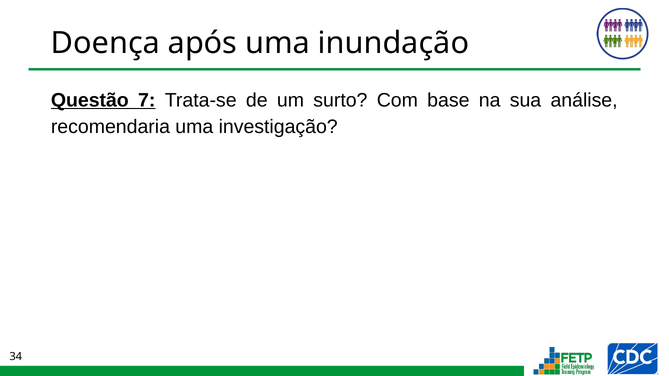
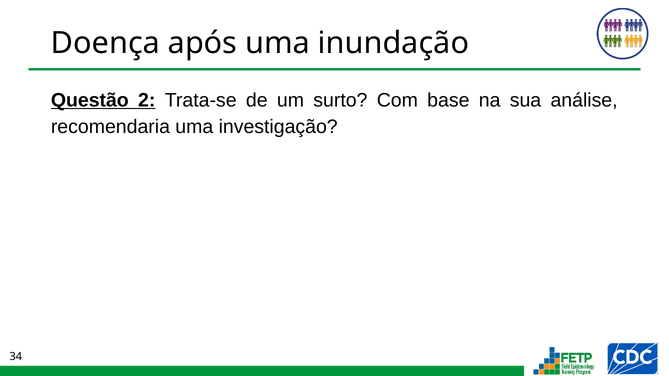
7: 7 -> 2 (147, 100)
